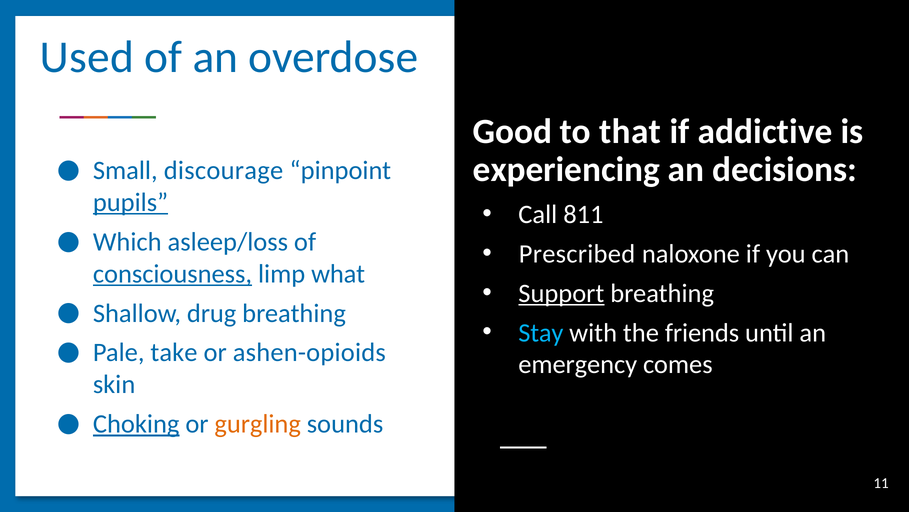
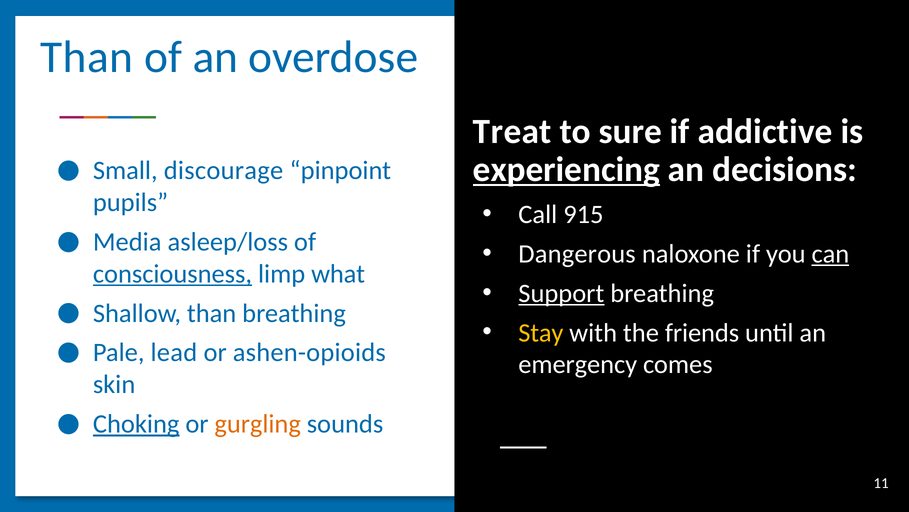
Used: Used -> Than (87, 57)
Good: Good -> Treat (512, 131)
that: that -> sure (630, 131)
experiencing underline: none -> present (566, 169)
pupils underline: present -> none (131, 202)
811: 811 -> 915 (583, 214)
Which: Which -> Media (127, 242)
Prescribed: Prescribed -> Dangerous (577, 253)
can underline: none -> present (830, 253)
Shallow drug: drug -> than (212, 313)
Stay colour: light blue -> yellow (541, 332)
take: take -> lead (174, 352)
